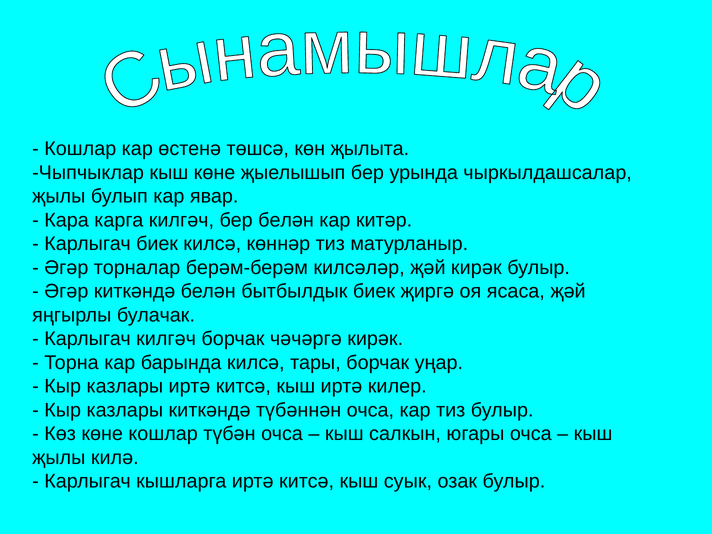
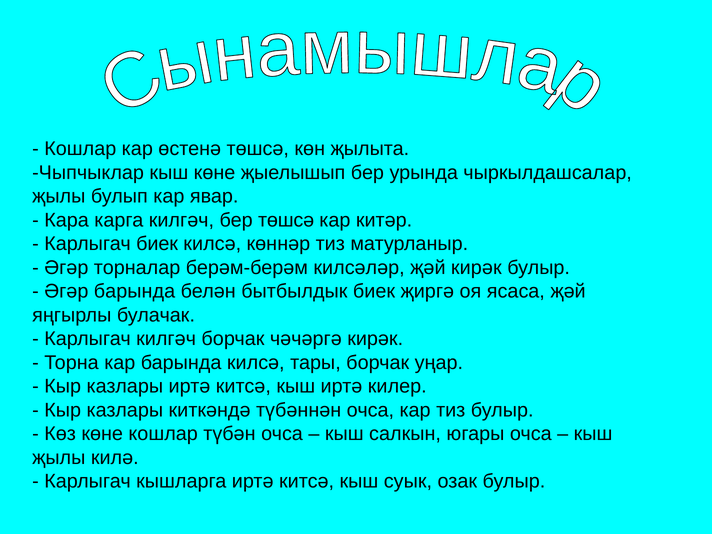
бер белән: белән -> төшсә (286, 220)
Әгәр киткәндә: киткәндә -> барында (135, 291)
